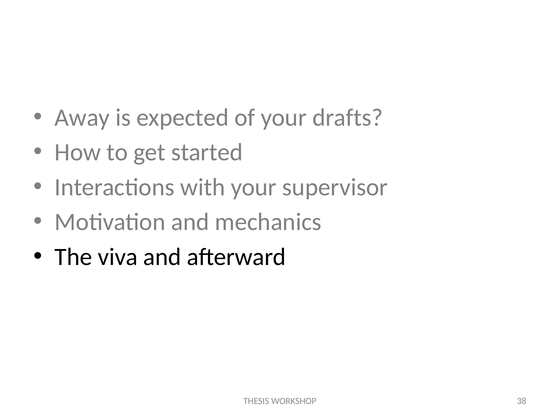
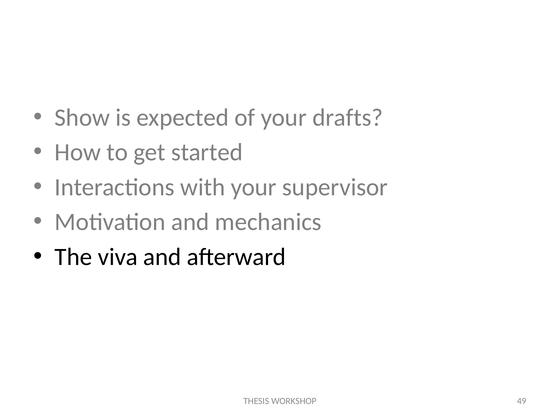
Away: Away -> Show (82, 117)
38: 38 -> 49 (522, 401)
